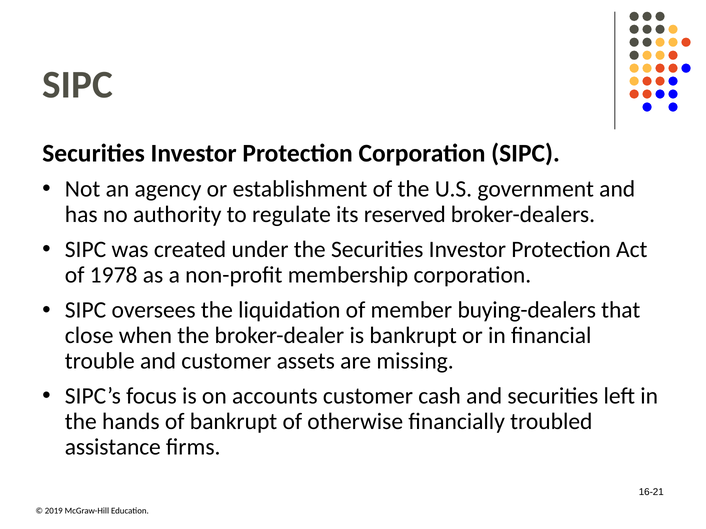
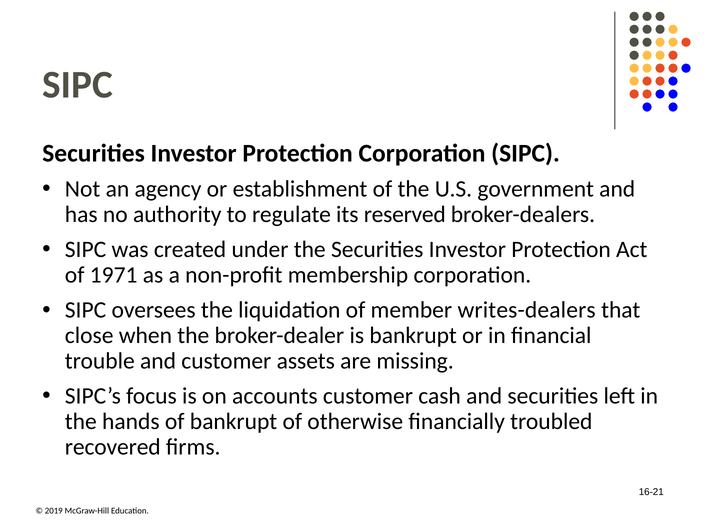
78: 78 -> 71 (126, 275)
buying-dealers: buying-dealers -> writes-dealers (527, 310)
assistance: assistance -> recovered (113, 447)
